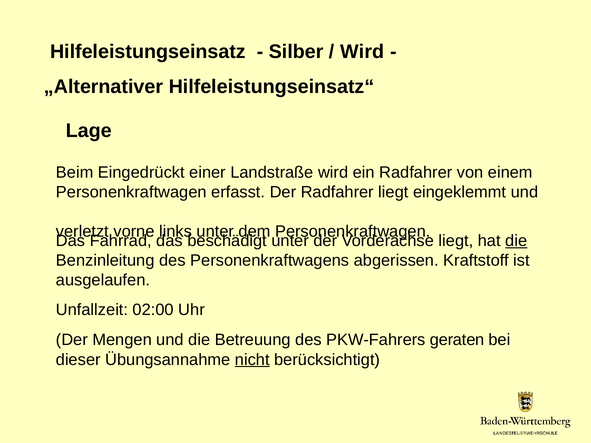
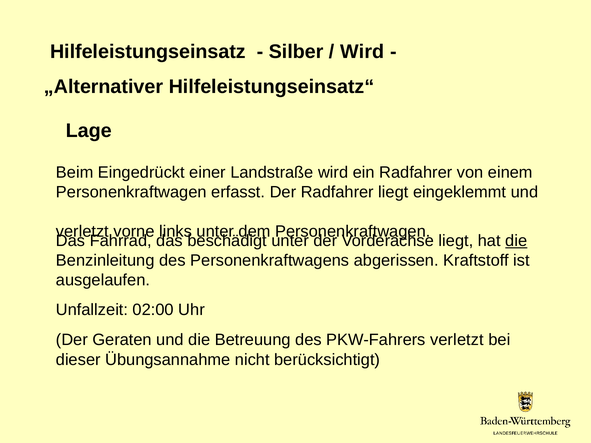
Mengen: Mengen -> Geraten (122, 340)
PKW-Fahrers geraten: geraten -> verletzt (457, 340)
nicht underline: present -> none (252, 360)
